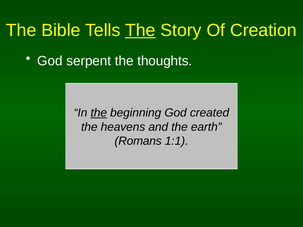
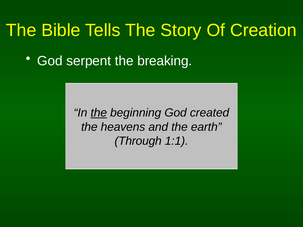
The underline: present -> none (140, 30)
thoughts: thoughts -> breaking (165, 61)
Romans: Romans -> Through (138, 141)
